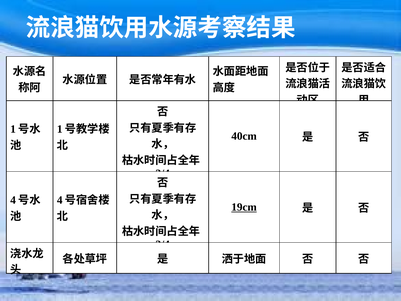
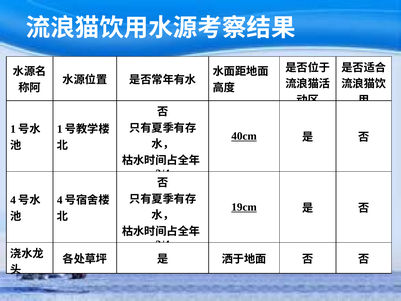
40cm underline: none -> present (244, 136)
